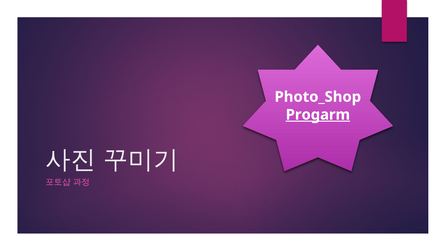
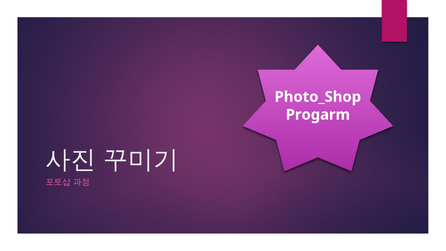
Progarm underline: present -> none (318, 115)
